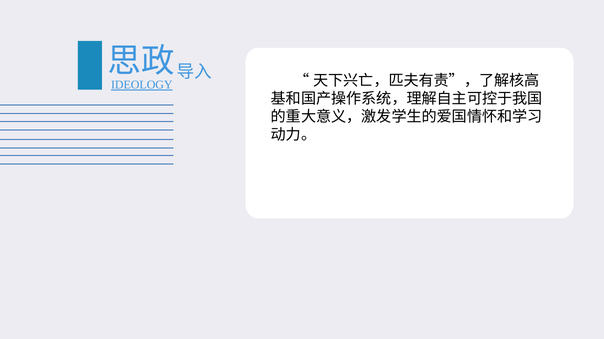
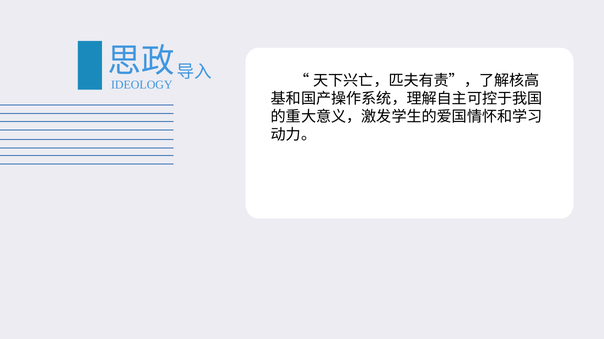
IDEOLOGY underline: present -> none (142, 85)
